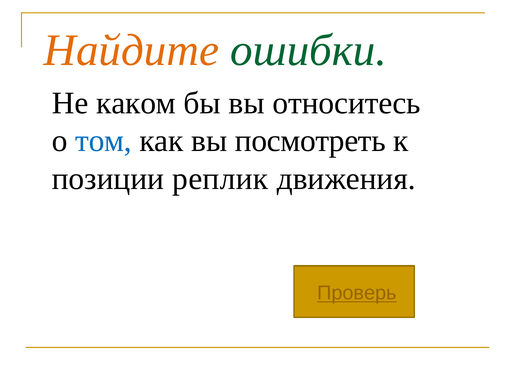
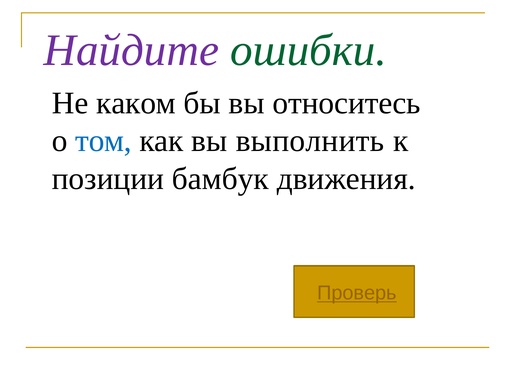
Найдите colour: orange -> purple (131, 50)
посмотреть: посмотреть -> выполнить (310, 141)
реплик: реплик -> бамбук (220, 179)
